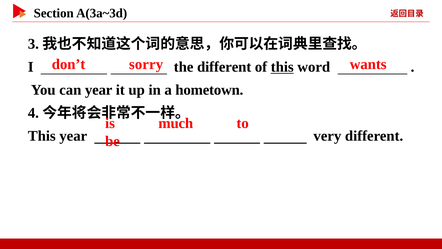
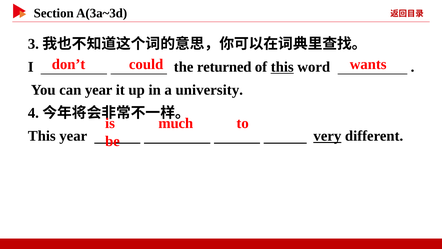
sorry: sorry -> could (146, 64)
the different: different -> returned (224, 67)
hometown: hometown -> university (209, 90)
very underline: none -> present (327, 136)
